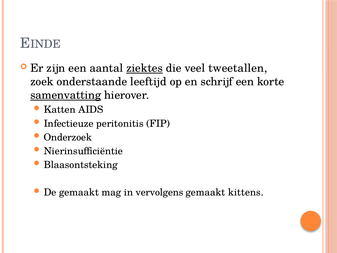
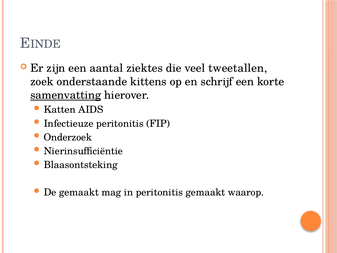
ziektes underline: present -> none (145, 68)
leeftijd: leeftijd -> kittens (148, 82)
in vervolgens: vervolgens -> peritonitis (159, 192)
kittens: kittens -> waarop (246, 192)
